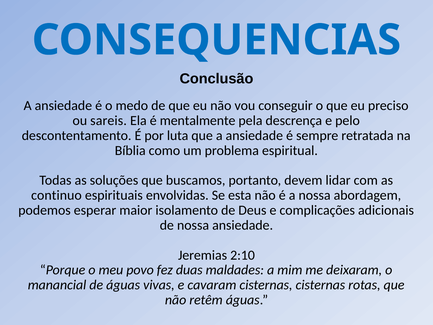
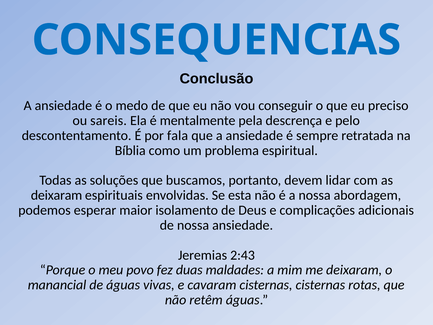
luta: luta -> fala (178, 135)
continuo: continuo -> deixaram (57, 195)
2:10: 2:10 -> 2:43 (243, 255)
